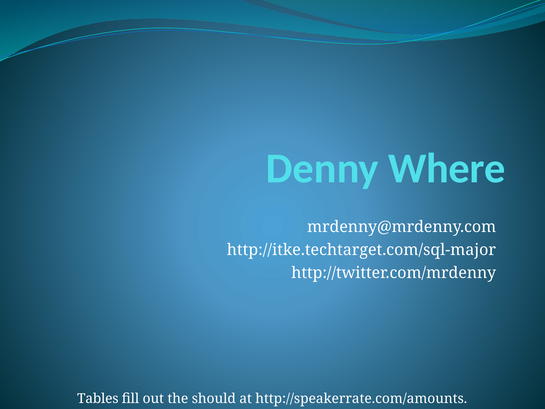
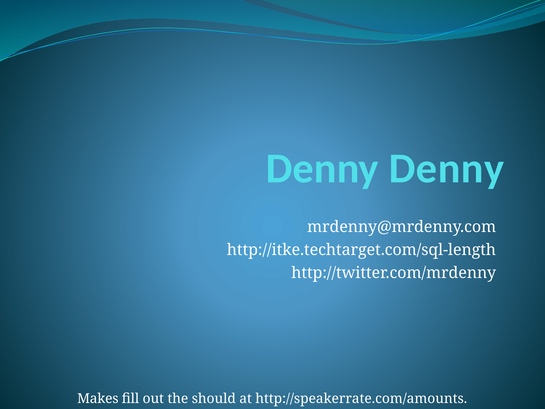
Denny Where: Where -> Denny (446, 168)
http://itke.techtarget.com/sql-major: http://itke.techtarget.com/sql-major -> http://itke.techtarget.com/sql-length (361, 250)
Tables: Tables -> Makes (98, 399)
